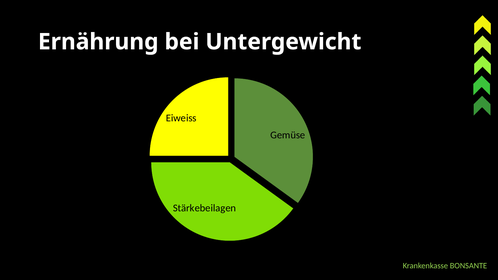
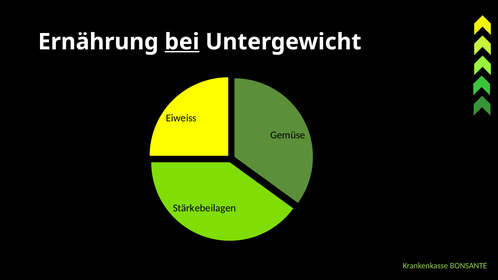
bei underline: none -> present (182, 42)
